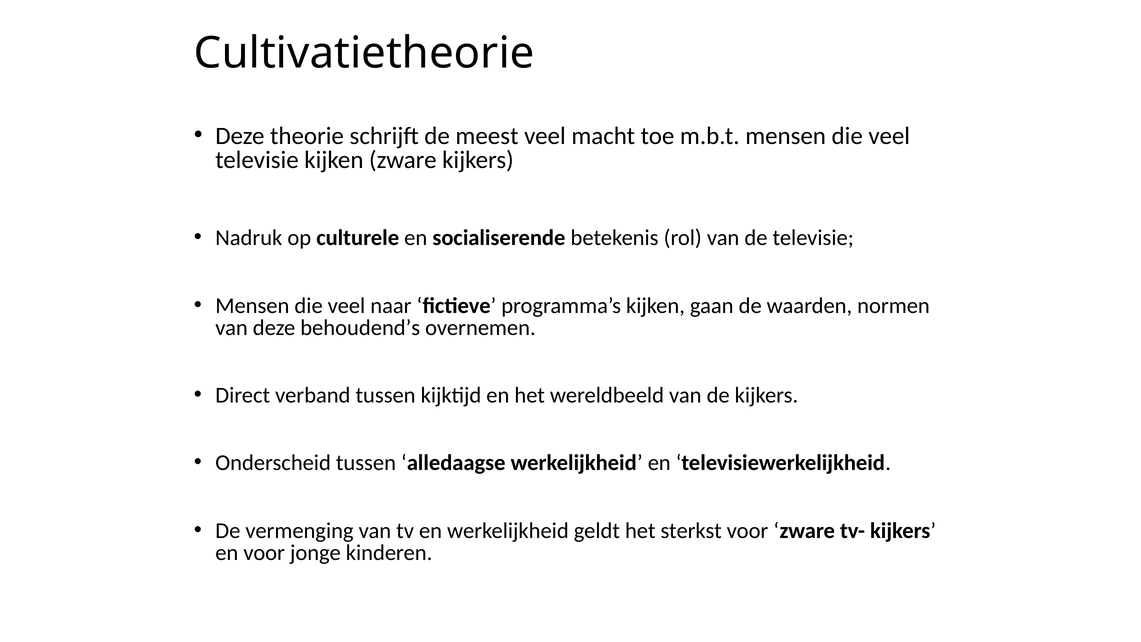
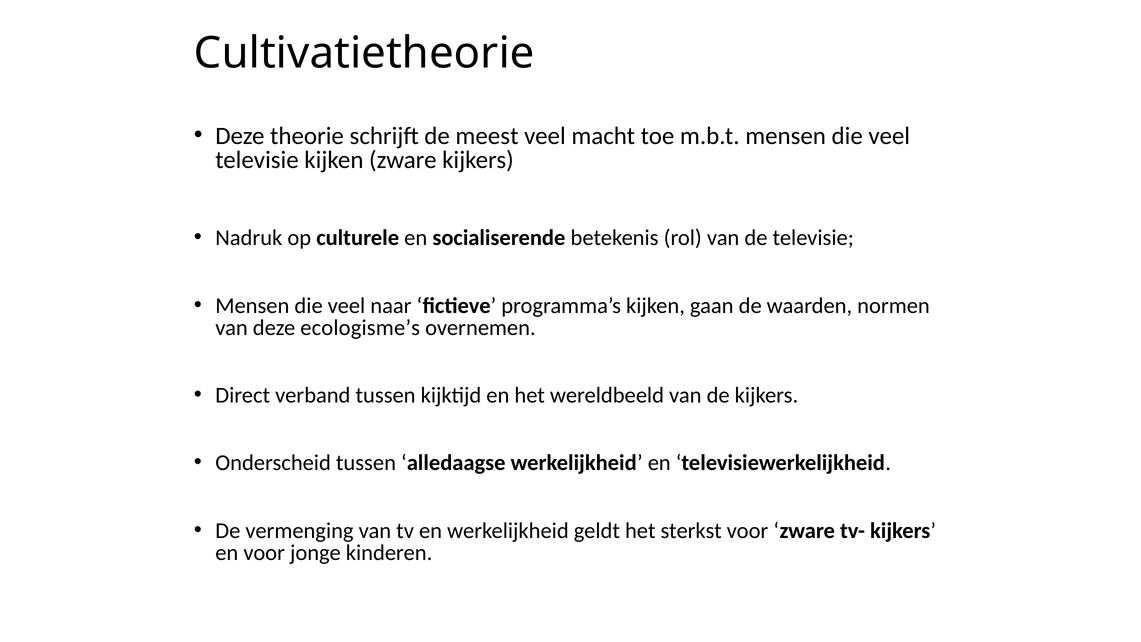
behoudend’s: behoudend’s -> ecologisme’s (360, 328)
